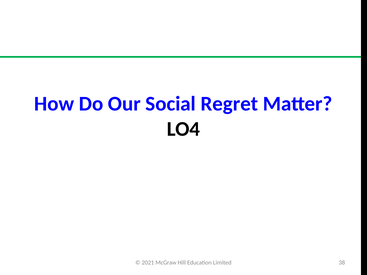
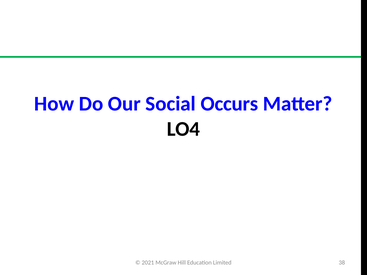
Regret: Regret -> Occurs (229, 104)
